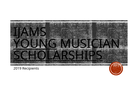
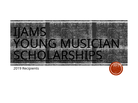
YOUNG underline: present -> none (35, 44)
